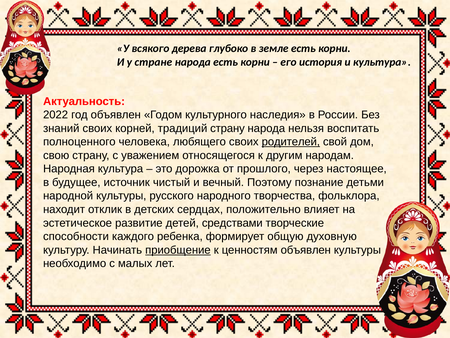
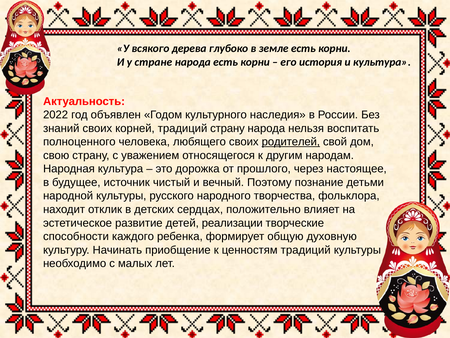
средствами: средствами -> реализации (232, 223)
приобщение underline: present -> none (178, 250)
ценностям объявлен: объявлен -> традиций (306, 250)
